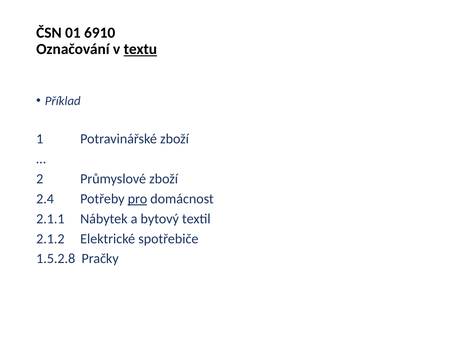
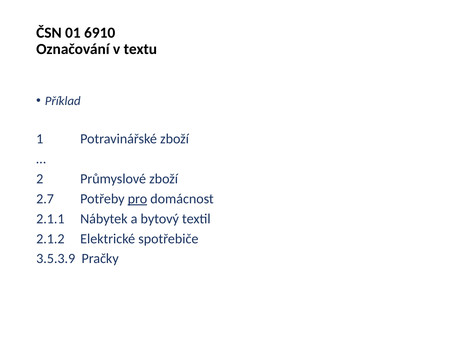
textu underline: present -> none (140, 49)
2.4: 2.4 -> 2.7 (45, 199)
1.5.2.8: 1.5.2.8 -> 3.5.3.9 (56, 259)
